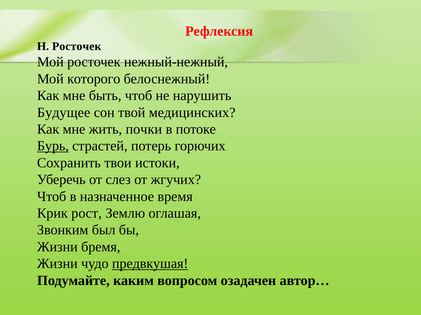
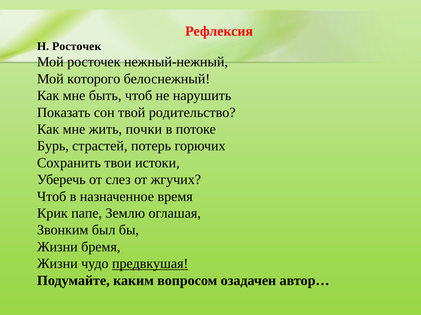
Будущее: Будущее -> Показать (64, 113)
медицинских: медицинских -> родительство (192, 113)
Бурь underline: present -> none (53, 146)
рост: рост -> папе (87, 214)
